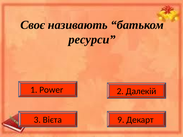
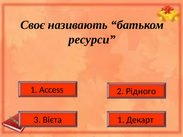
Power: Power -> Access (51, 90)
Далекій: Далекій -> Рідного (141, 91)
Вієта 9: 9 -> 1 (121, 120)
